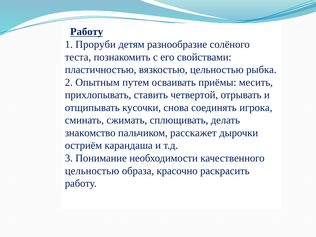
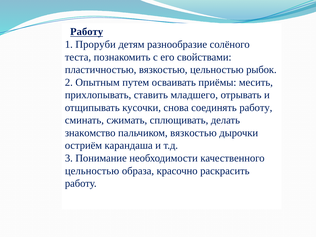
рыбка: рыбка -> рыбок (261, 70)
четвертой: четвертой -> младшего (194, 95)
соединять игрока: игрока -> работу (256, 108)
пальчиком расскажет: расскажет -> вязкостью (193, 133)
